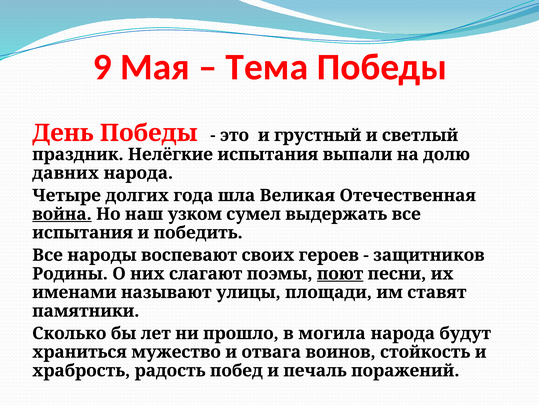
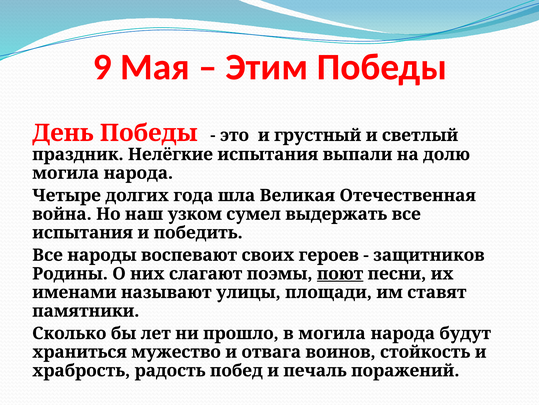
Тема: Тема -> Этим (267, 67)
давних: давних -> могила (66, 173)
война underline: present -> none (62, 214)
